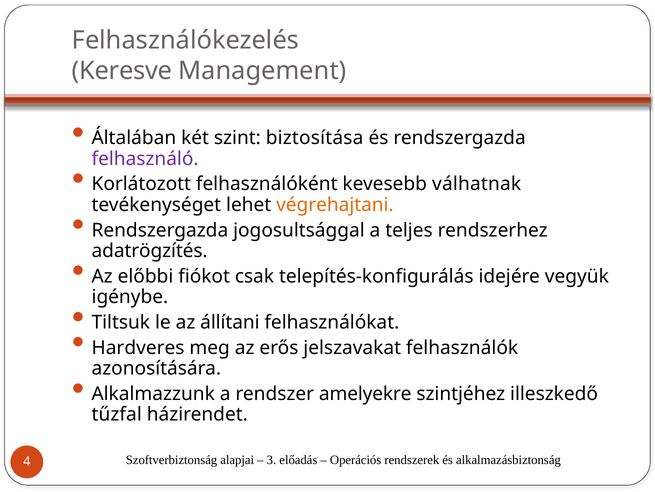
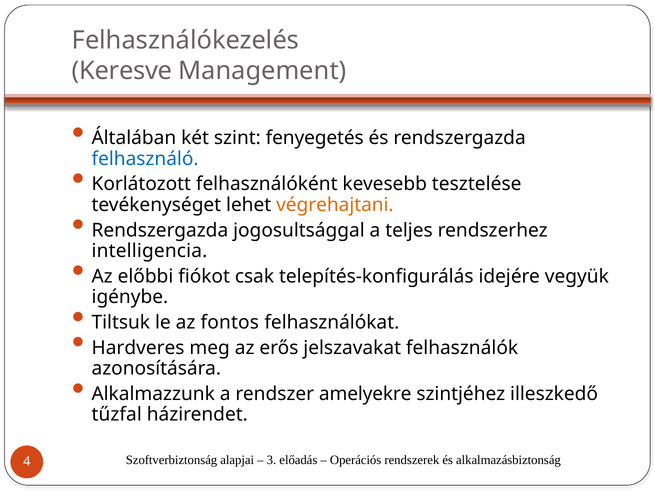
biztosítása: biztosítása -> fenyegetés (315, 138)
felhasználó colour: purple -> blue (145, 158)
válhatnak: válhatnak -> tesztelése (477, 184)
adatrögzítés: adatrögzítés -> intelligencia (149, 250)
állítani: állítani -> fontos (230, 322)
